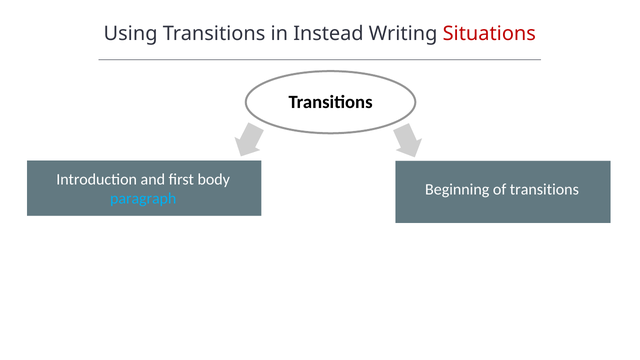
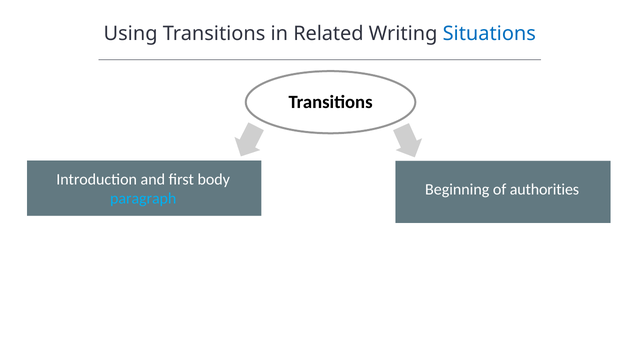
Instead: Instead -> Related (328, 34)
Situations colour: red -> blue (489, 34)
of transitions: transitions -> authorities (544, 190)
